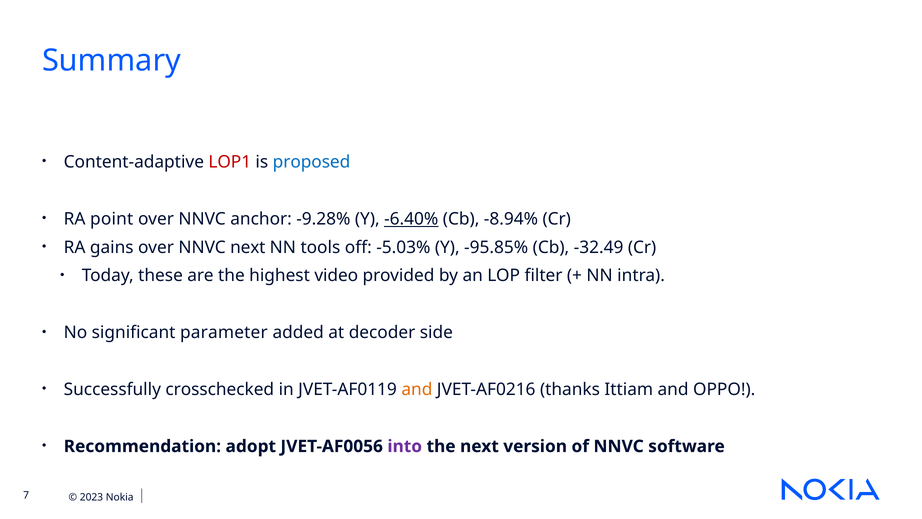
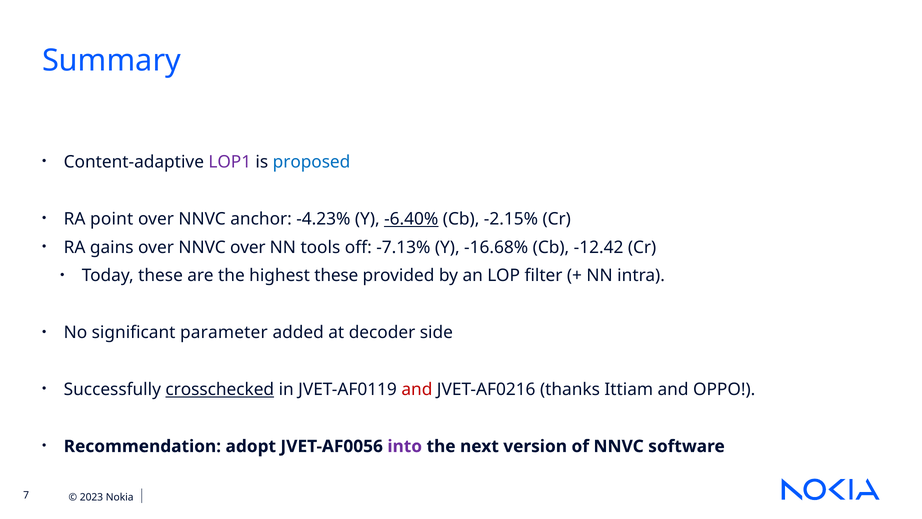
LOP1 colour: red -> purple (230, 162)
-9.28%: -9.28% -> -4.23% (323, 219)
-8.94%: -8.94% -> -2.15% (511, 219)
NNVC next: next -> over (248, 247)
-5.03%: -5.03% -> -7.13% (403, 247)
-95.85%: -95.85% -> -16.68% (496, 247)
-32.49: -32.49 -> -12.42 (599, 247)
highest video: video -> these (336, 276)
crosschecked underline: none -> present (220, 389)
and colour: orange -> red (417, 389)
